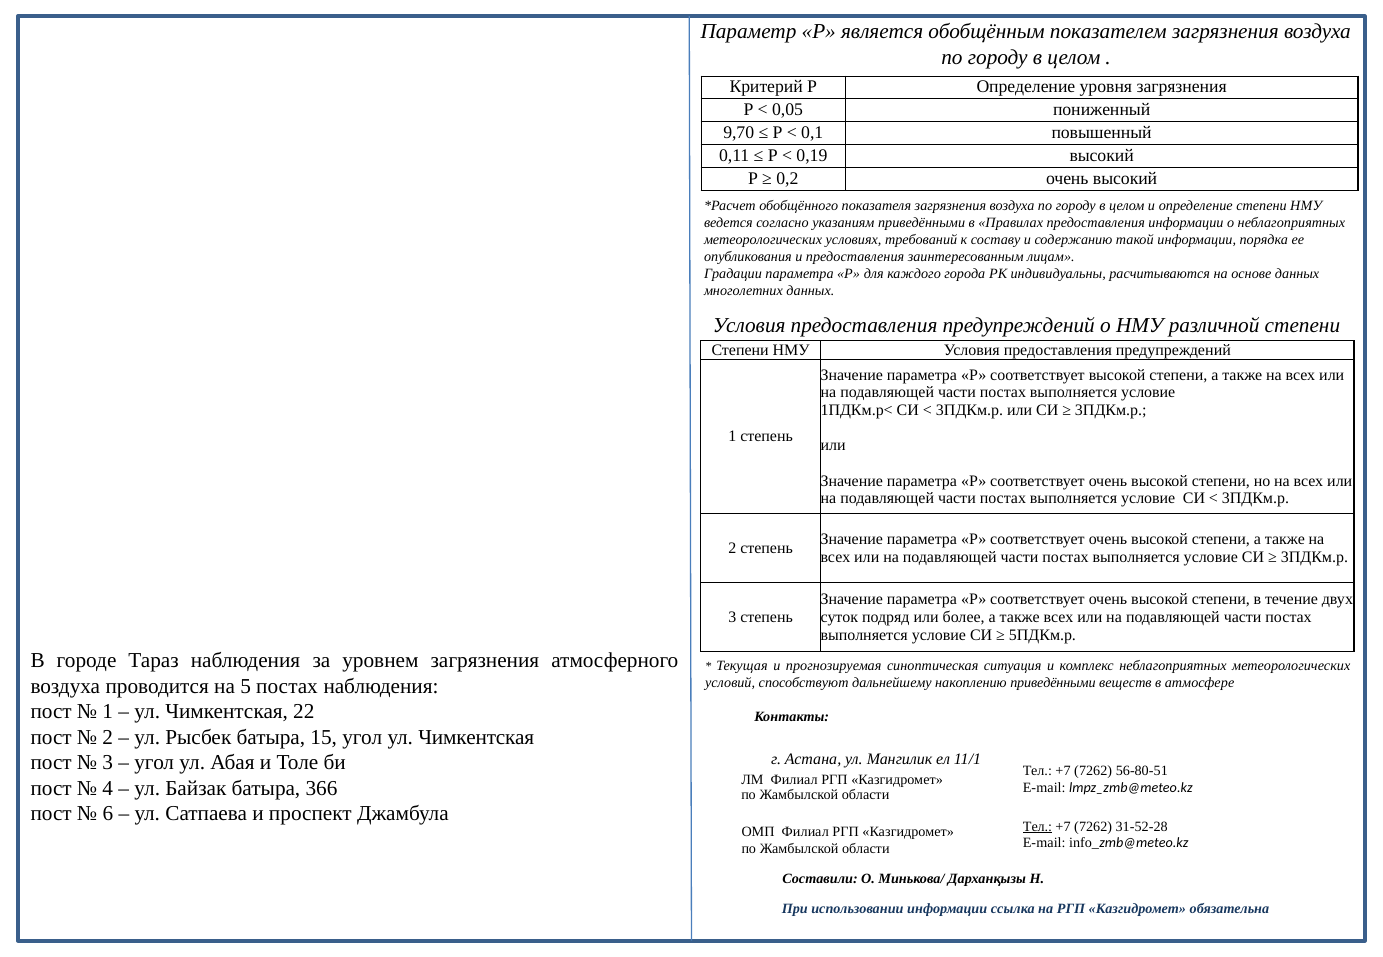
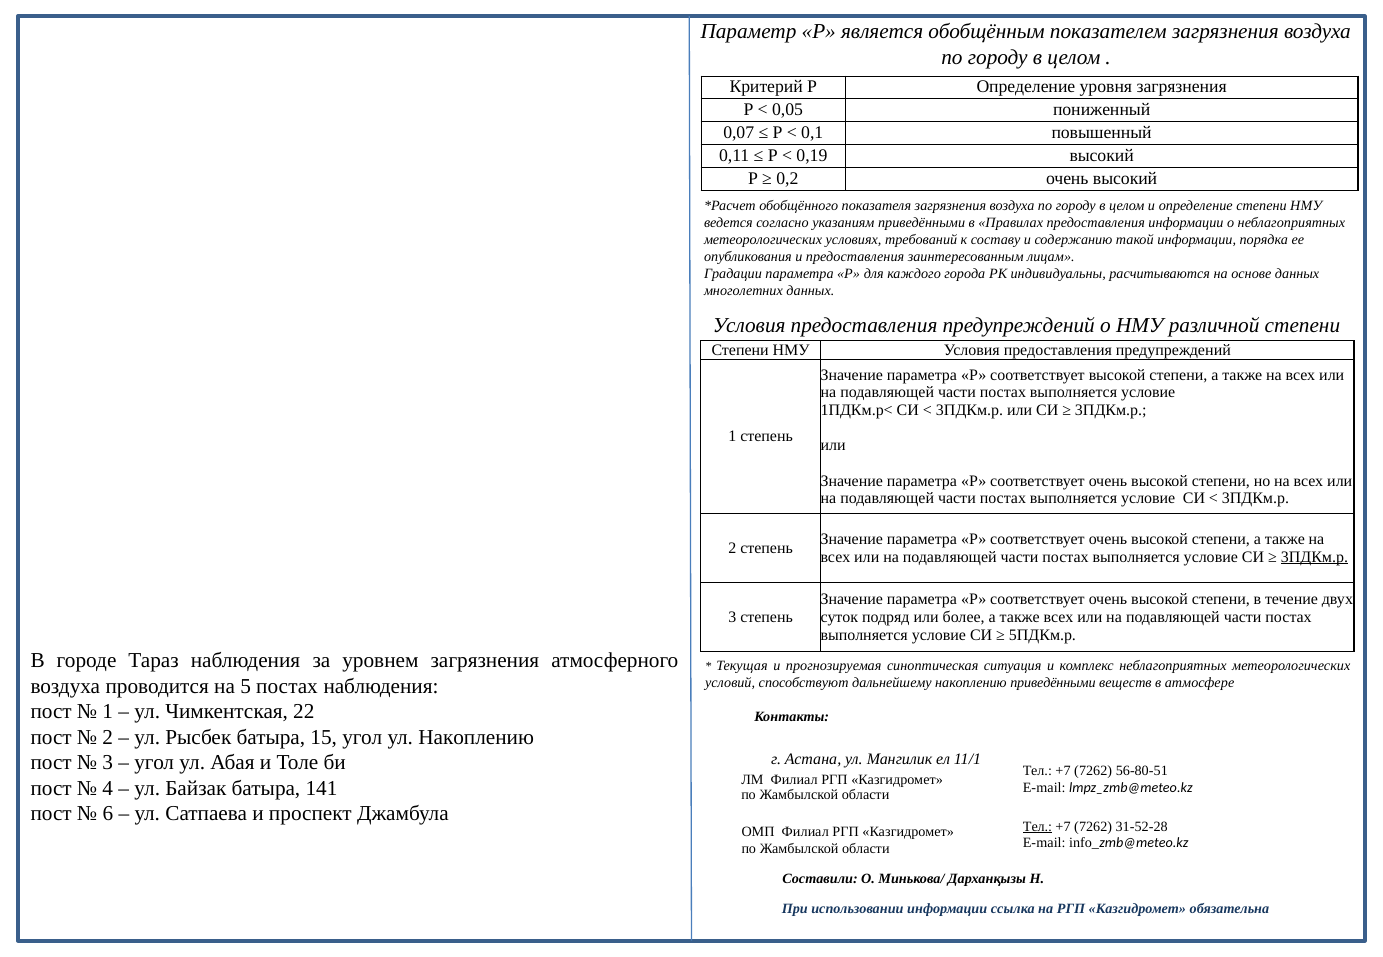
9,70: 9,70 -> 0,07 (739, 133)
3ПДКм.р underline: none -> present (1314, 557)
угол ул Чимкентская: Чимкентская -> Накоплению (476, 738)
366: 366 -> 141 (322, 789)
